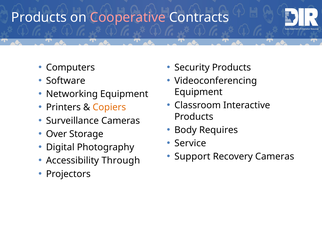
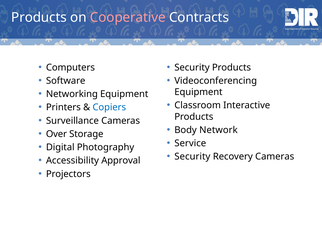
Copiers colour: orange -> blue (109, 107)
Requires: Requires -> Network (218, 130)
Support: Support -> Security (192, 156)
Through: Through -> Approval (121, 160)
